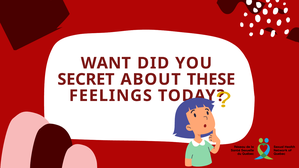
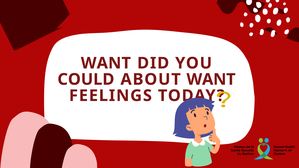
SECRET: SECRET -> COULD (86, 79)
ABOUT THESE: THESE -> WANT (211, 79)
